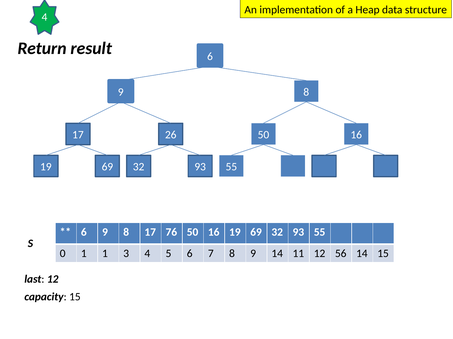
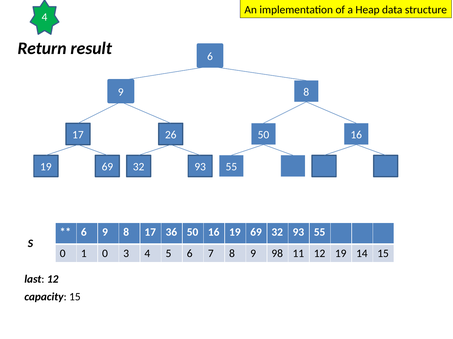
76: 76 -> 36 (171, 233)
1 1: 1 -> 0 (105, 254)
9 14: 14 -> 98 (277, 254)
12 56: 56 -> 19 (341, 254)
